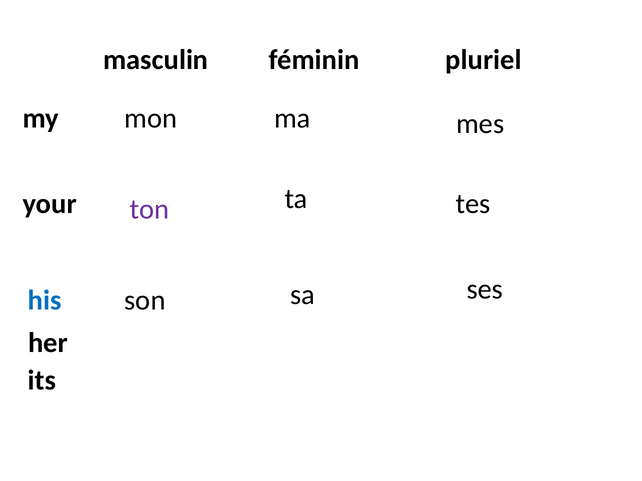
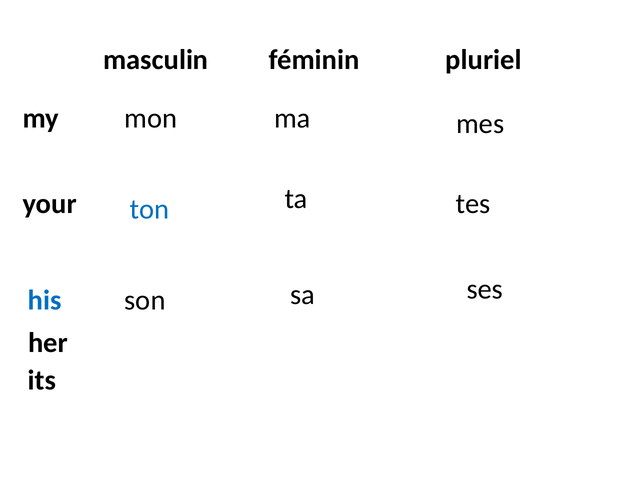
ton colour: purple -> blue (149, 210)
